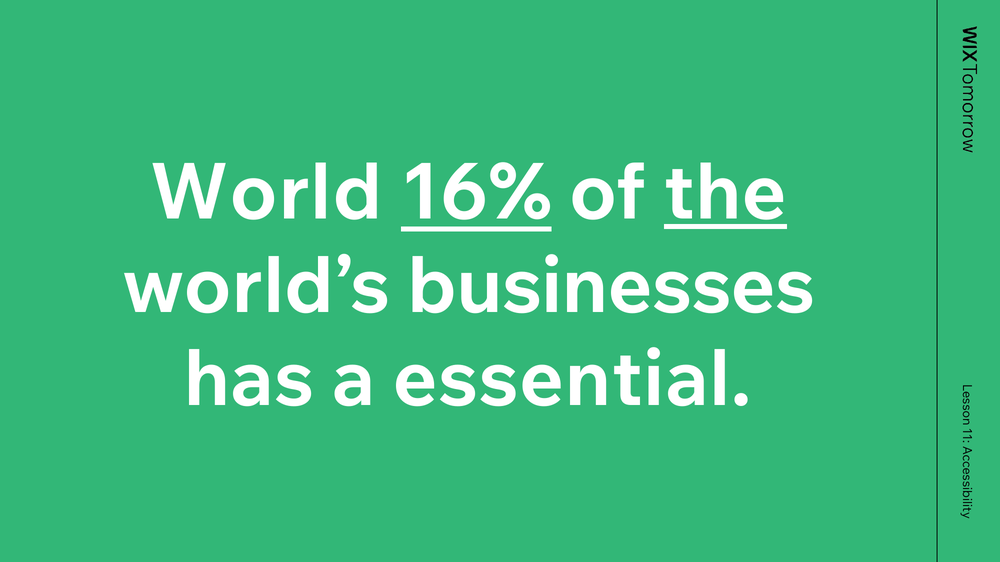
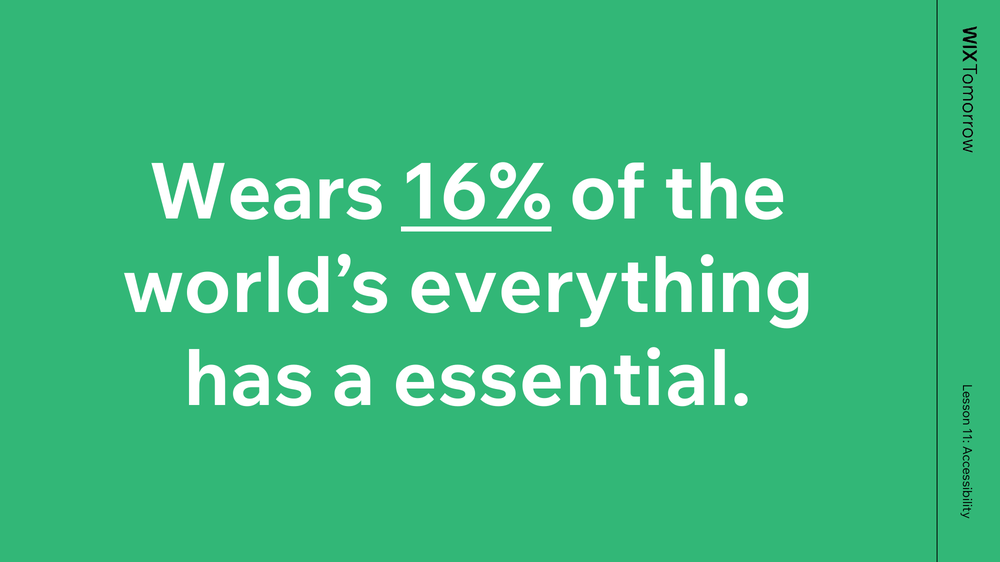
World: World -> Wears (267, 193)
the underline: present -> none (725, 193)
businesses: businesses -> everything (611, 287)
